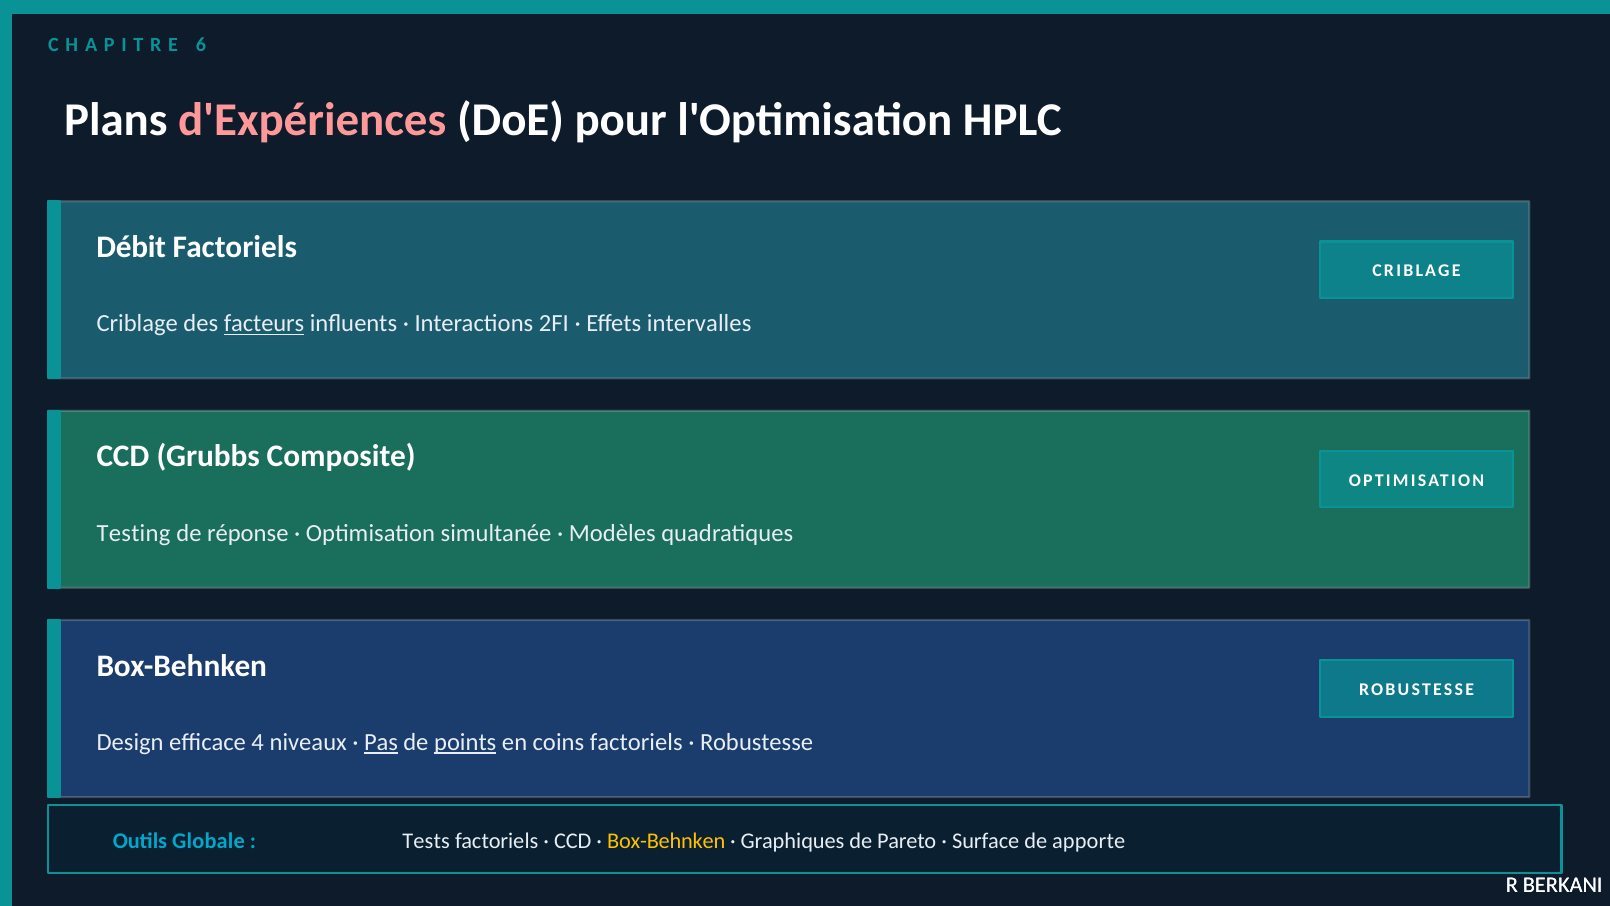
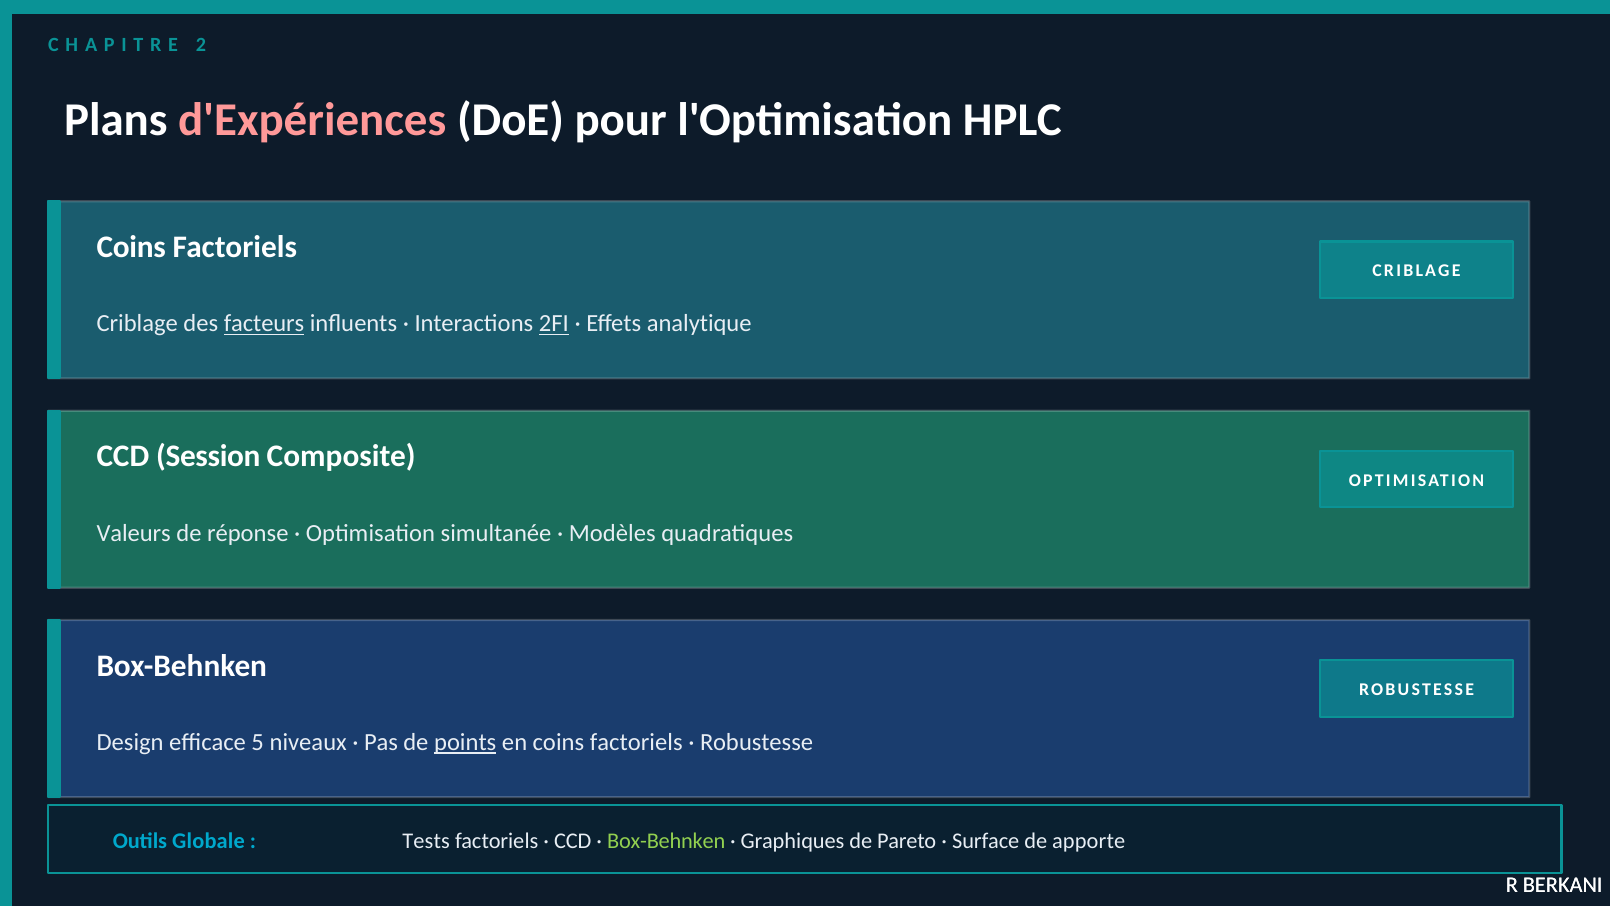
6: 6 -> 2 (201, 45)
Débit: Débit -> Coins (131, 247)
2FI underline: none -> present (554, 324)
intervalles: intervalles -> analytique (699, 324)
Grubbs: Grubbs -> Session (208, 456)
Testing: Testing -> Valeurs (134, 533)
4: 4 -> 5 (258, 742)
Pas underline: present -> none (381, 742)
Box-Behnken colour: yellow -> light green (666, 840)
